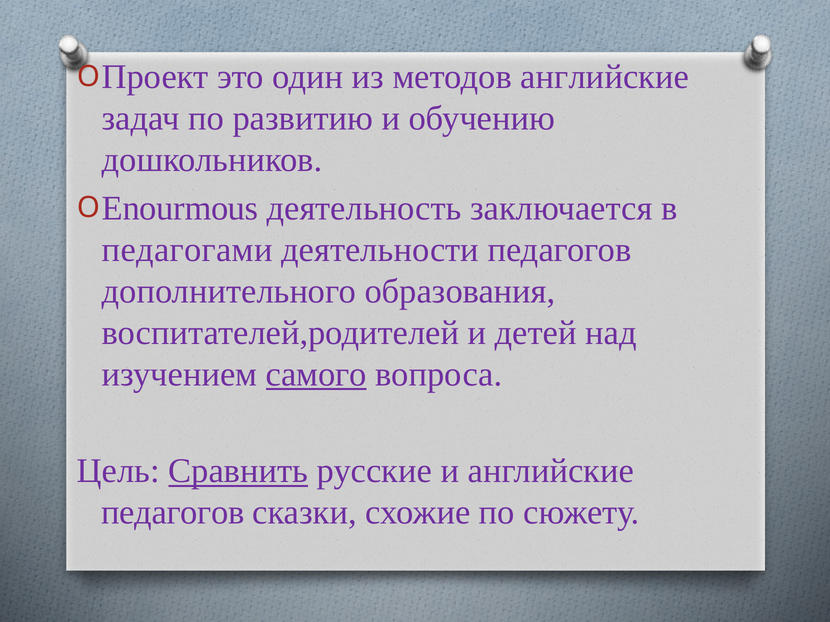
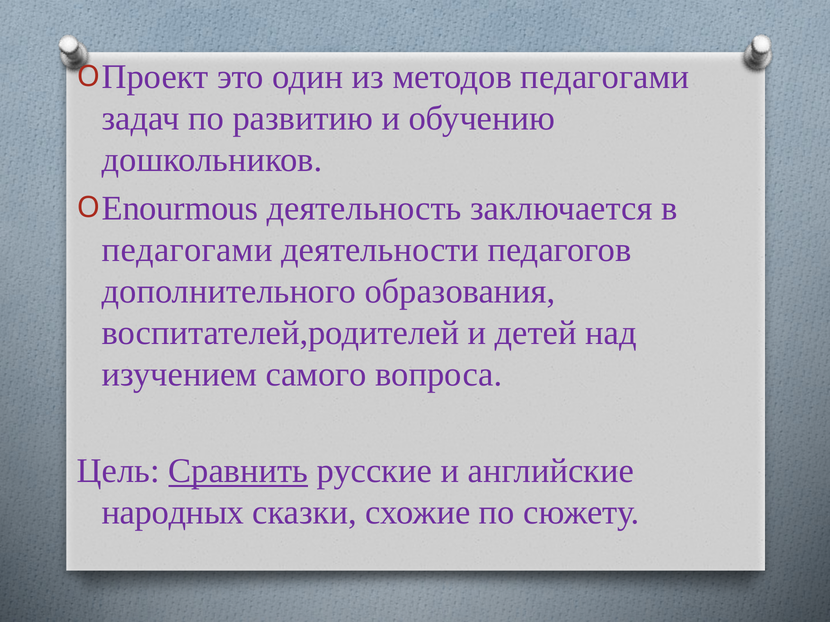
методов английские: английские -> педагогами (605, 77)
самого underline: present -> none (316, 375)
педагогов: педагогов -> народных (173, 513)
